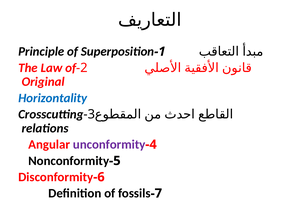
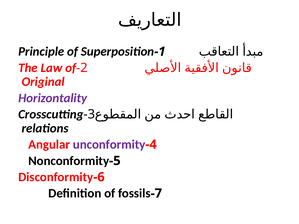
Horizontality colour: blue -> purple (53, 98)
